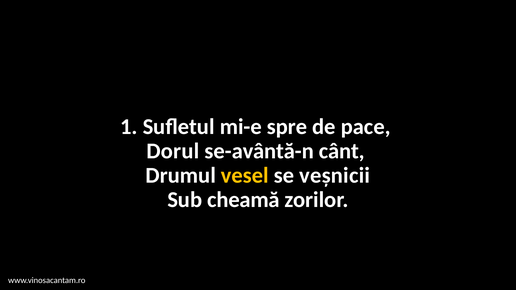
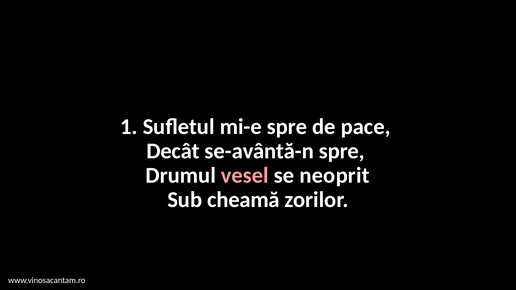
Dorul: Dorul -> Decât (173, 151)
se-avântă-n cânt: cânt -> spre (342, 151)
vesel colour: yellow -> pink (245, 176)
veșnicii: veșnicii -> neoprit (335, 176)
